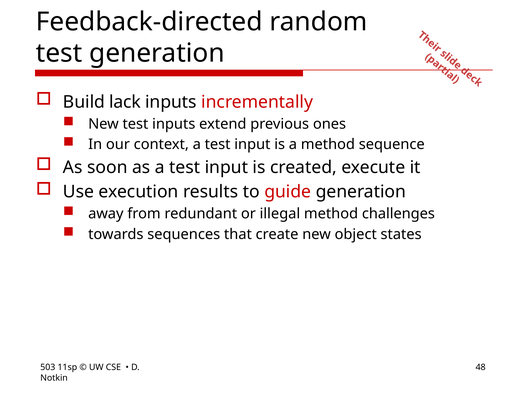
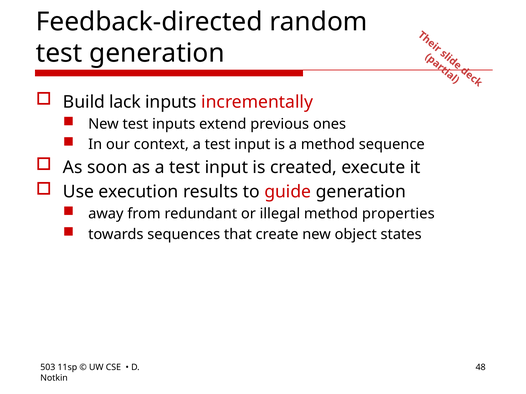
challenges: challenges -> properties (398, 214)
